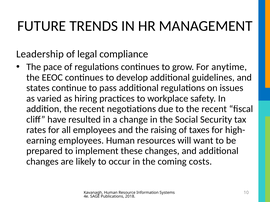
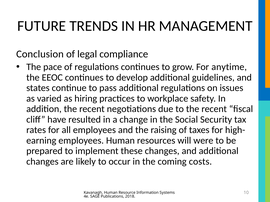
Leadership: Leadership -> Conclusion (40, 54)
want: want -> were (203, 141)
